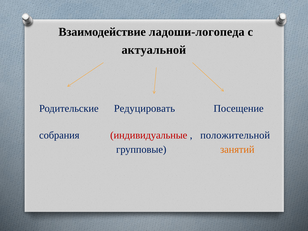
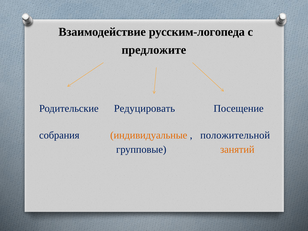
ладоши-логопеда: ладоши-логопеда -> русским-логопеда (197, 32)
актуальной: актуальной -> предложите (154, 50)
индивидуальные colour: red -> orange (149, 135)
